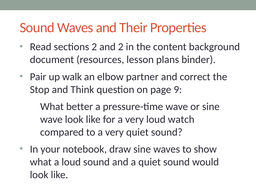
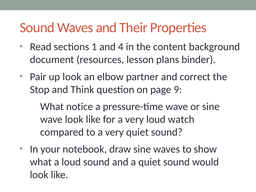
sections 2: 2 -> 1 (94, 47)
and 2: 2 -> 4 (121, 47)
up walk: walk -> look (72, 77)
better: better -> notice (80, 107)
